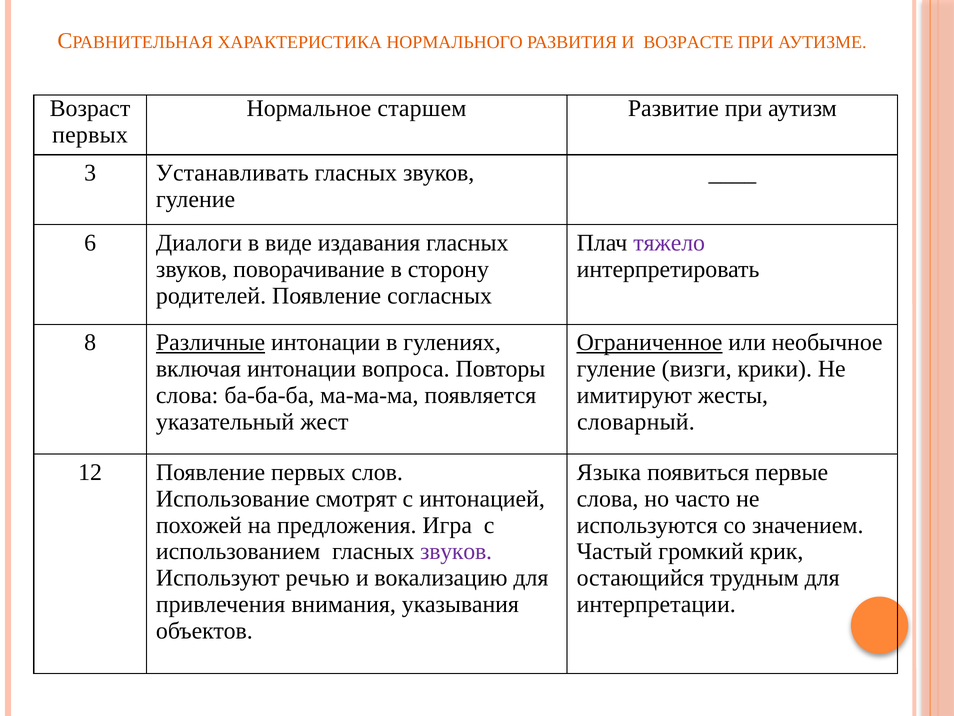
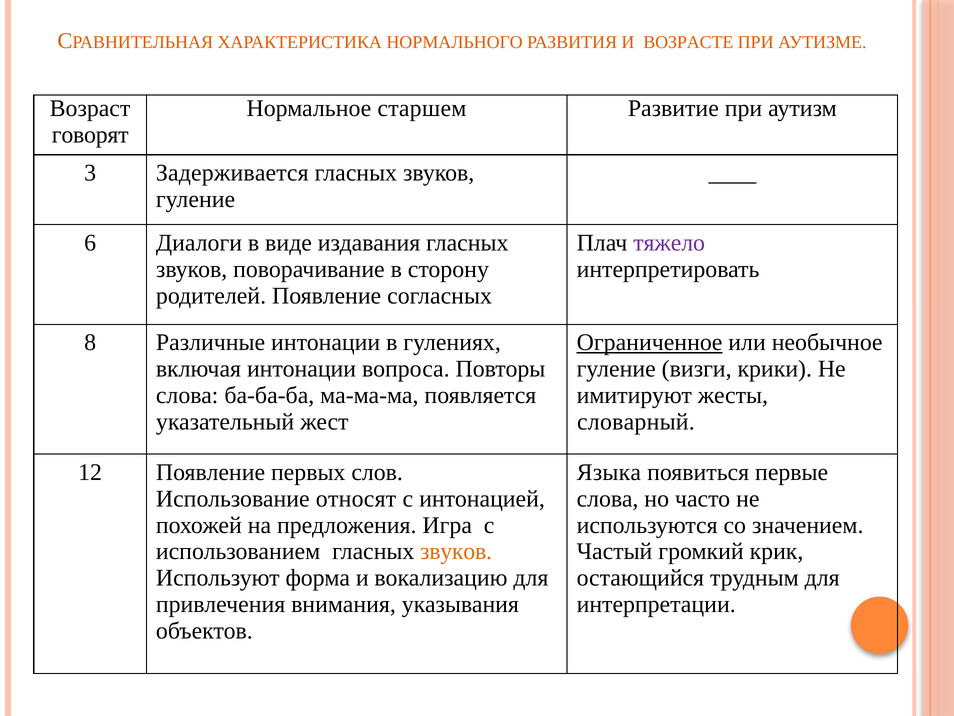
первых: первых -> говорят (90, 135)
Устанавливать: Устанавливать -> Задерживается (232, 173)
Различные underline: present -> none (211, 342)
смотрят: смотрят -> относят (356, 498)
звуков colour: purple -> orange (456, 551)
речью: речью -> форма (318, 578)
